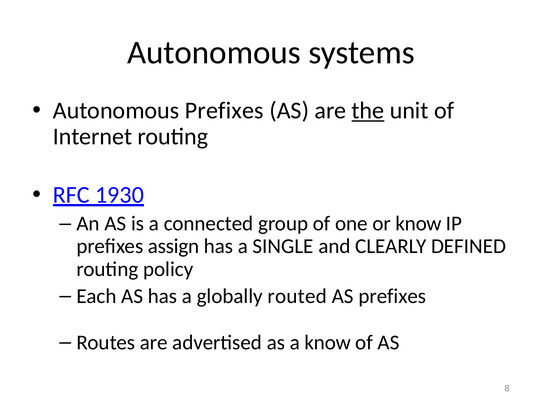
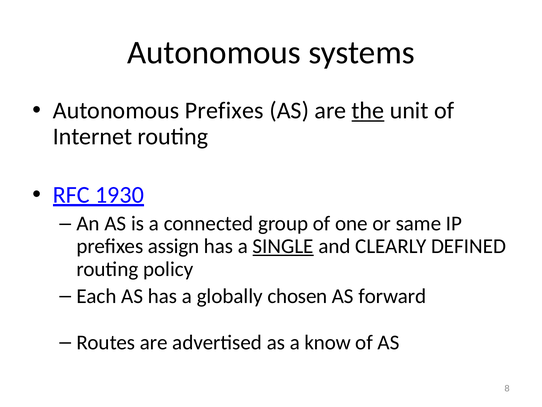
or know: know -> same (418, 223)
SINGLE underline: none -> present (283, 246)
routed: routed -> chosen (297, 296)
AS prefixes: prefixes -> forward (392, 296)
